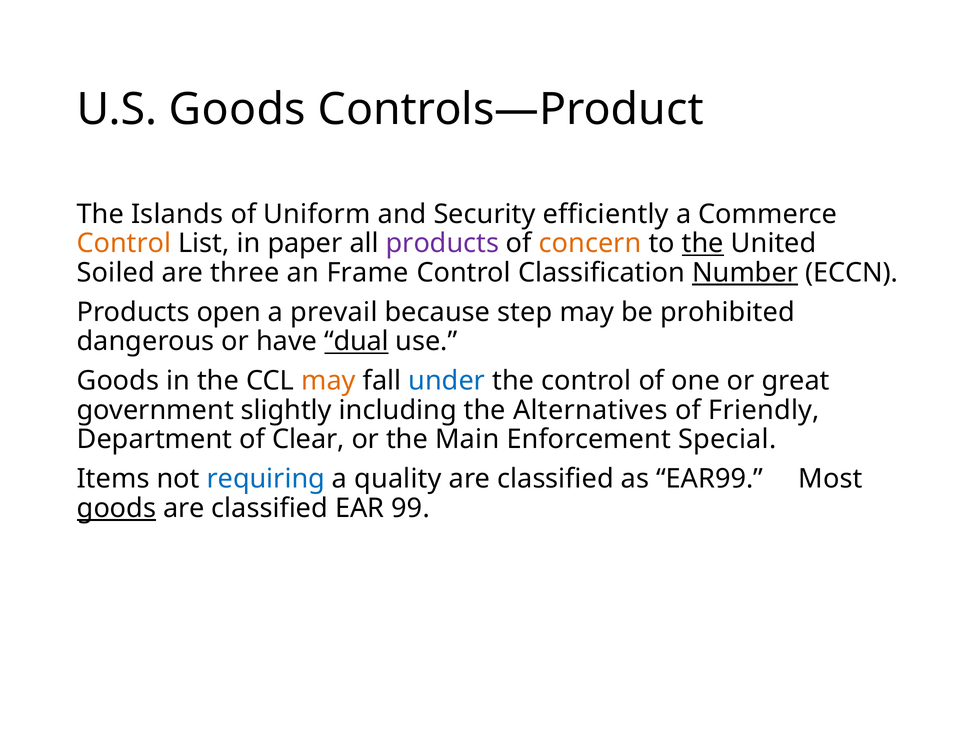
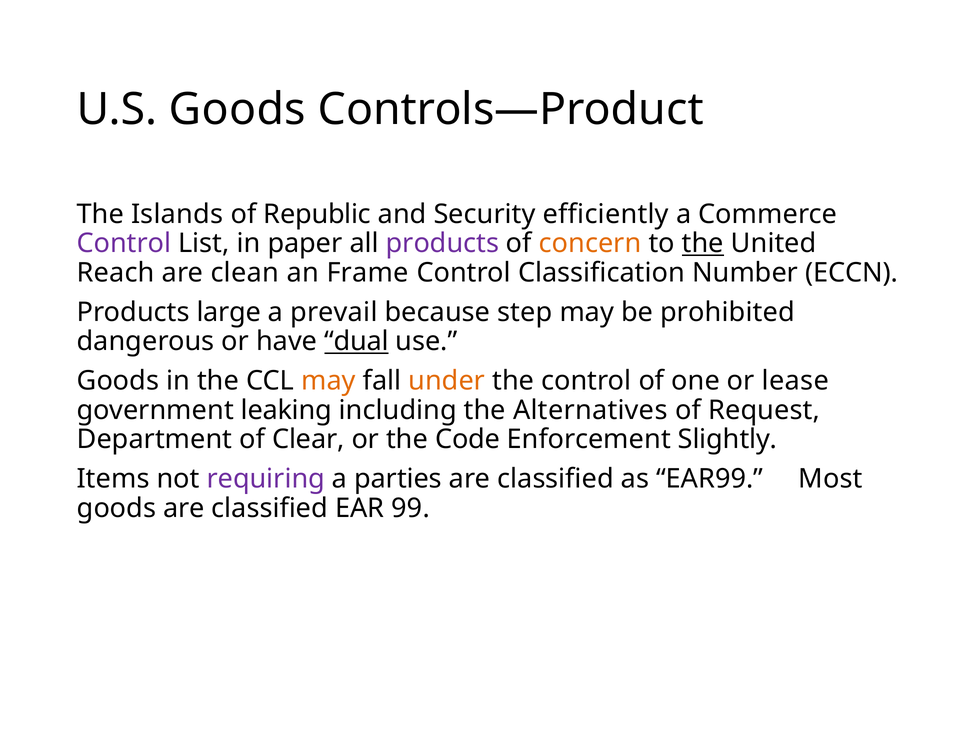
Uniform: Uniform -> Republic (317, 214)
Control colour: orange -> purple (124, 244)
Soiled: Soiled -> Reach (116, 273)
three: three -> clean (245, 273)
Number underline: present -> none (745, 273)
open: open -> large (229, 312)
under colour: blue -> orange (447, 381)
great: great -> lease (795, 381)
slightly: slightly -> leaking (286, 410)
Friendly: Friendly -> Request (764, 410)
Main: Main -> Code (468, 440)
Special: Special -> Slightly (728, 440)
requiring colour: blue -> purple (266, 479)
quality: quality -> parties (398, 479)
goods underline: present -> none (116, 508)
